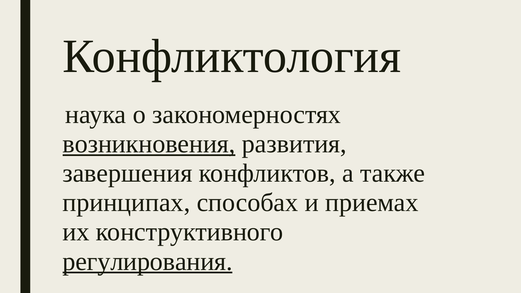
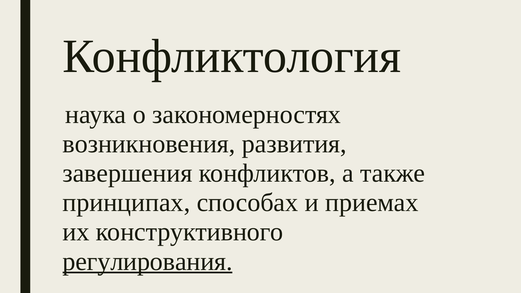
возникновения underline: present -> none (149, 144)
